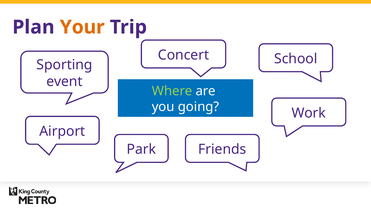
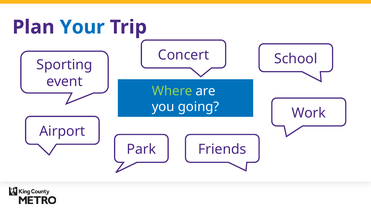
Your colour: orange -> blue (82, 27)
